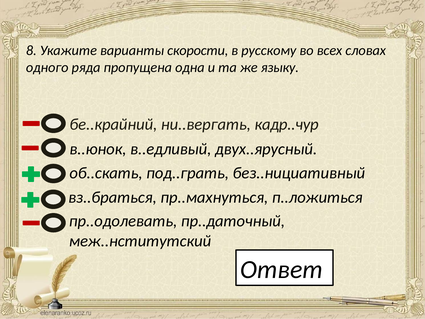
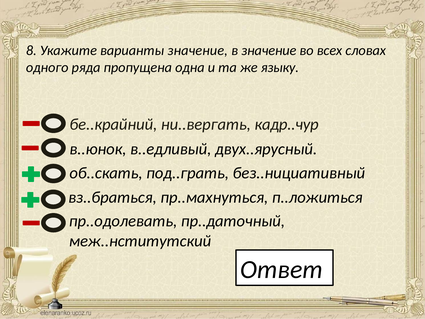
варианты скорости: скорости -> значение (198, 51)
в русскому: русскому -> значение (269, 51)
